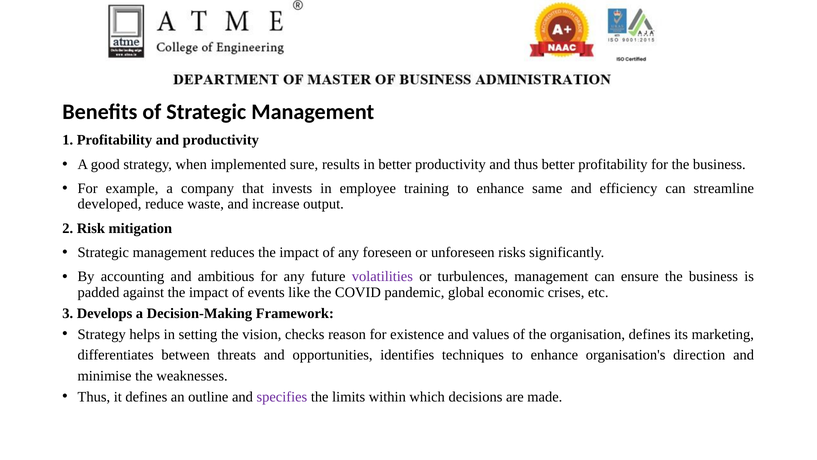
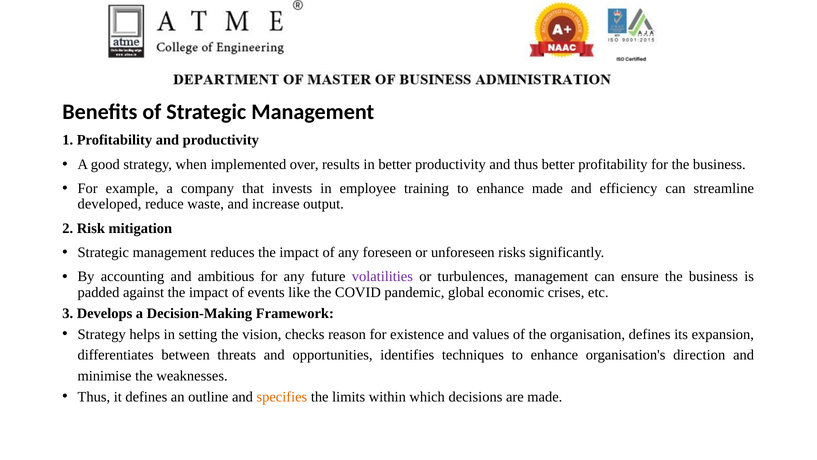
sure: sure -> over (304, 164)
enhance same: same -> made (547, 188)
marketing: marketing -> expansion (723, 334)
specifies colour: purple -> orange (282, 396)
